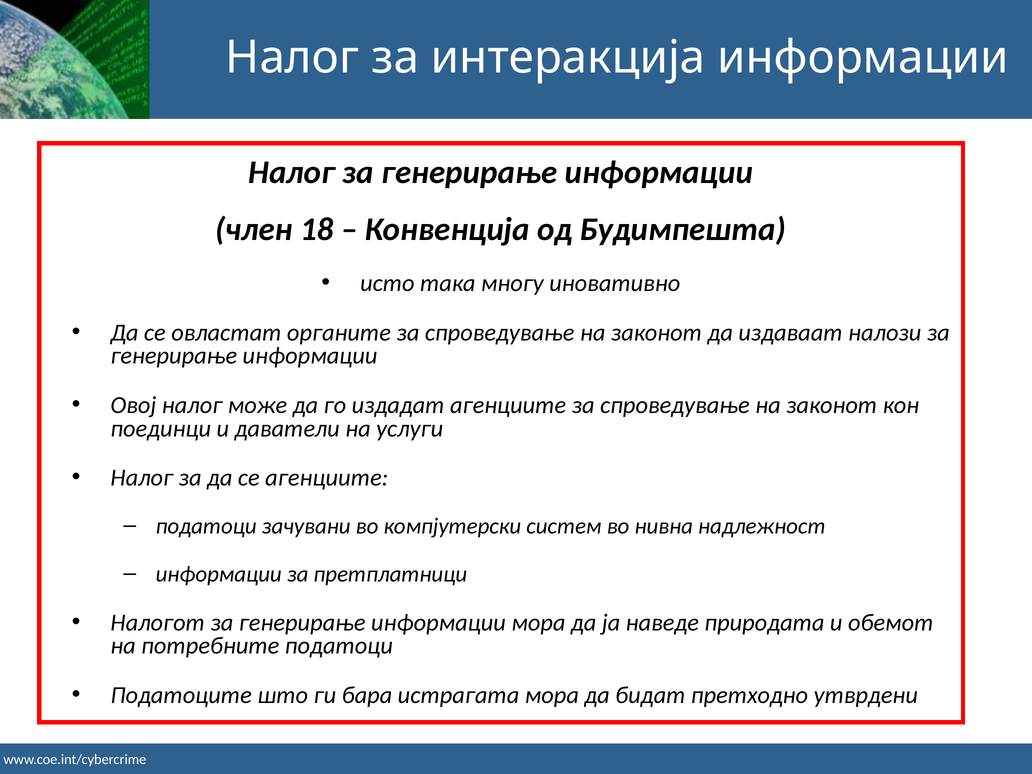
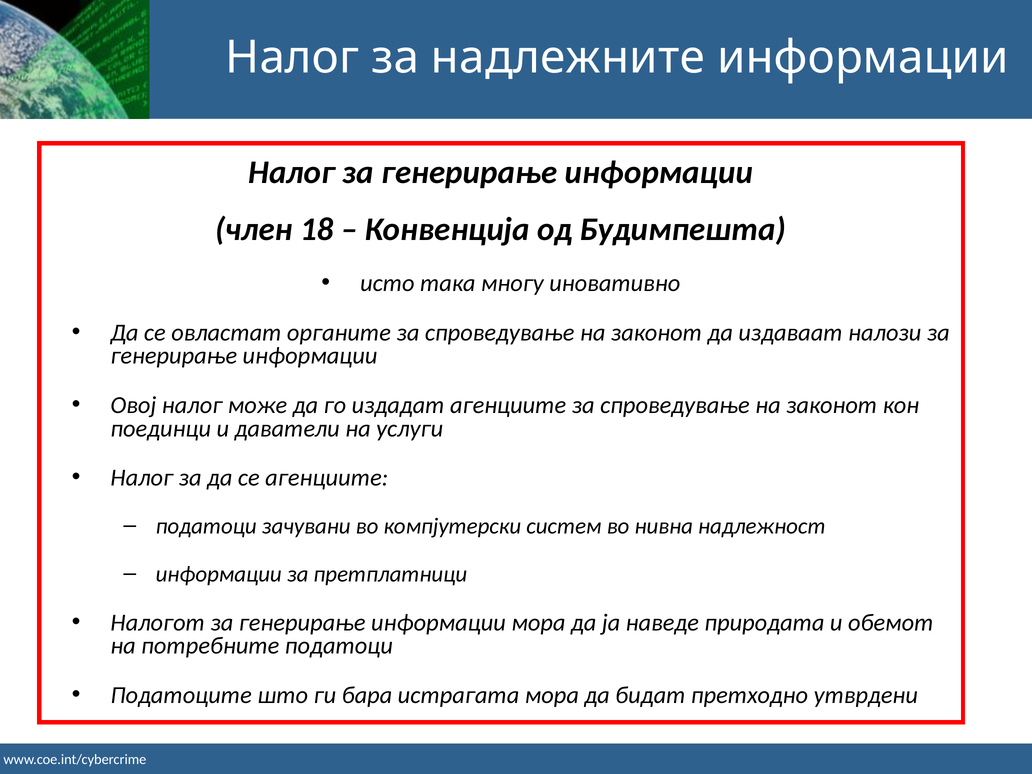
интеракција: интеракција -> надлежните (568, 57)
